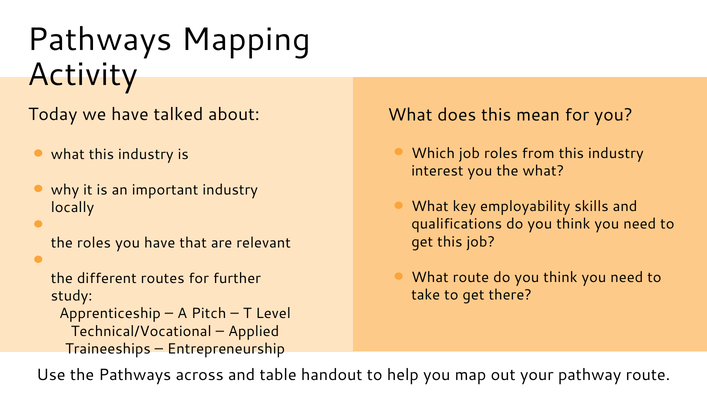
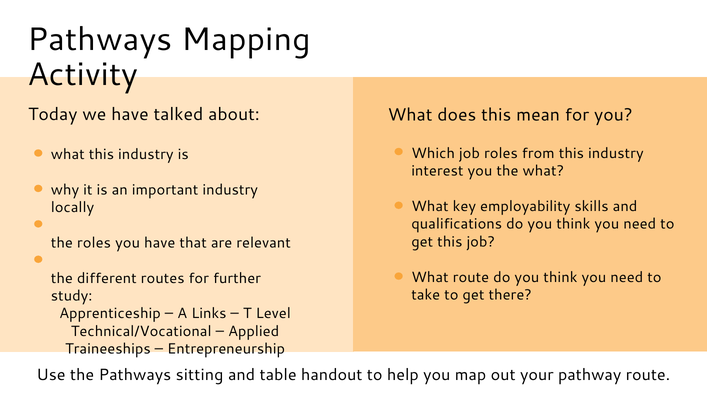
Pitch: Pitch -> Links (209, 313)
across: across -> sitting (200, 375)
